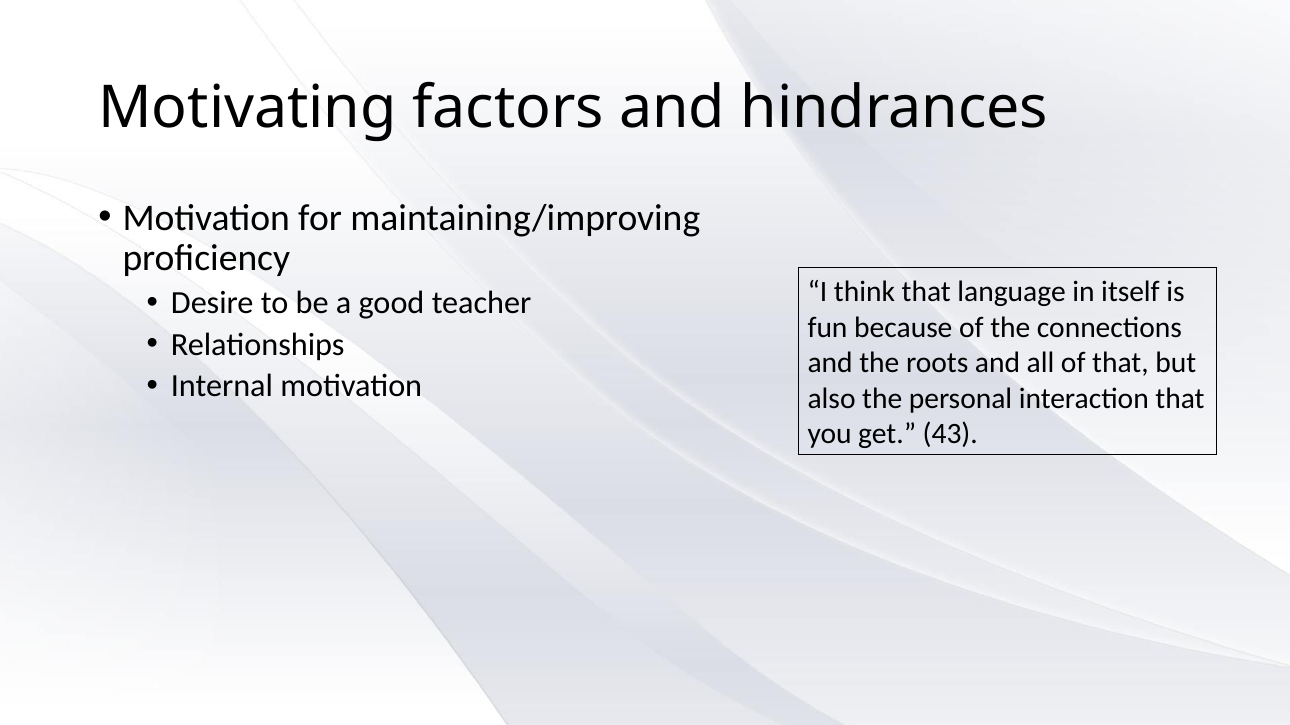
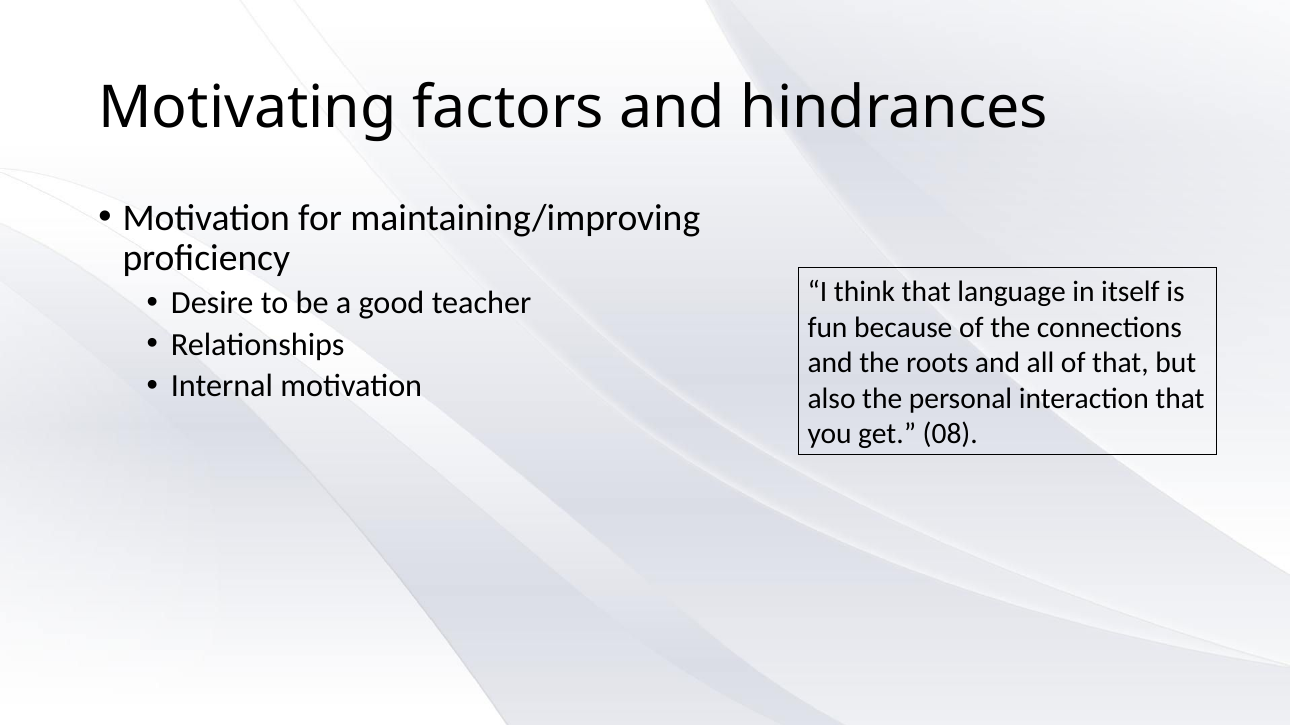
43: 43 -> 08 (950, 434)
